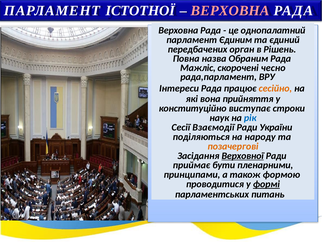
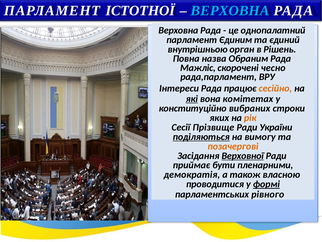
ВЕРХОВНА colour: pink -> light blue (230, 11)
передбачених: передбачених -> внутрішньою (198, 49)
які underline: none -> present (192, 99)
прийняття: прийняття -> комітетах (248, 99)
виступає: виступає -> вибраних (250, 108)
наук: наук -> яких (219, 118)
рік colour: blue -> orange (250, 118)
Взаємодії: Взаємодії -> Прізвище (213, 127)
поділяються underline: none -> present (201, 137)
народу: народу -> вимогу (260, 137)
принципами: принципами -> демократія (192, 174)
формою: формою -> власною (281, 174)
питань: питань -> рівного (268, 194)
